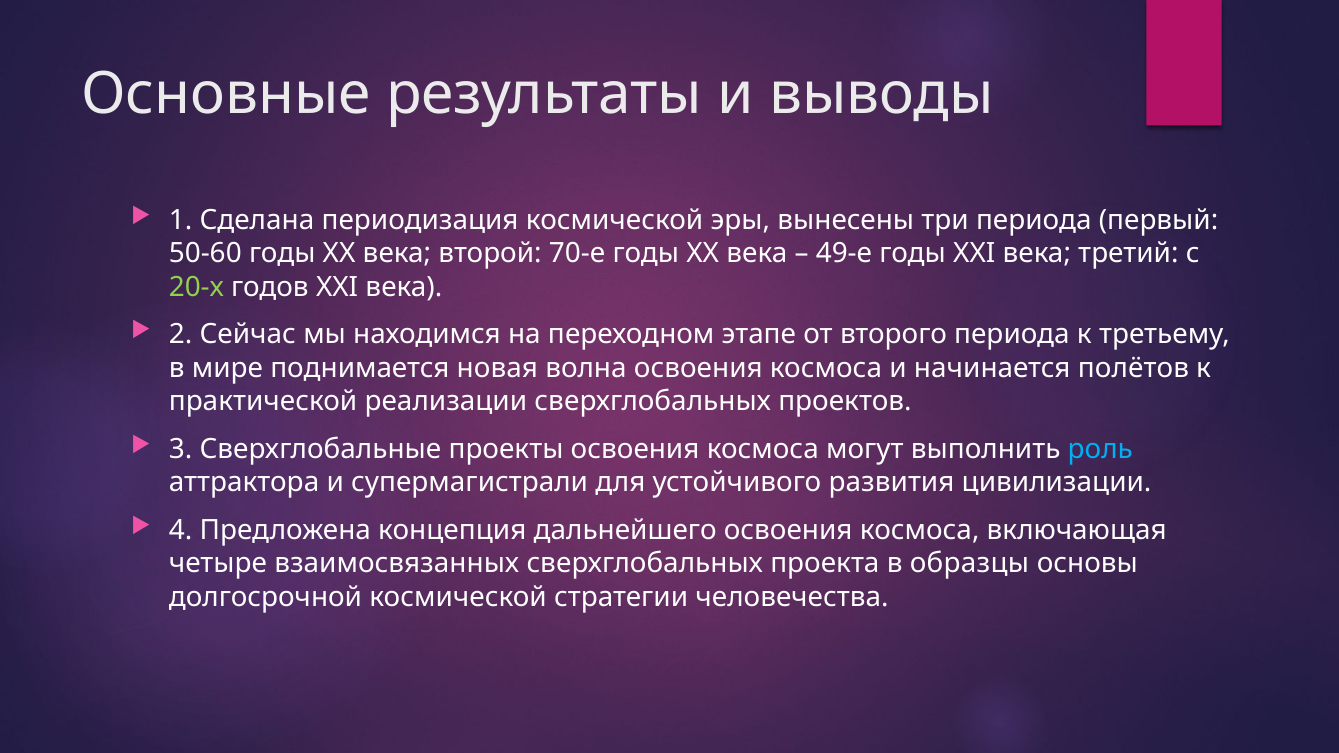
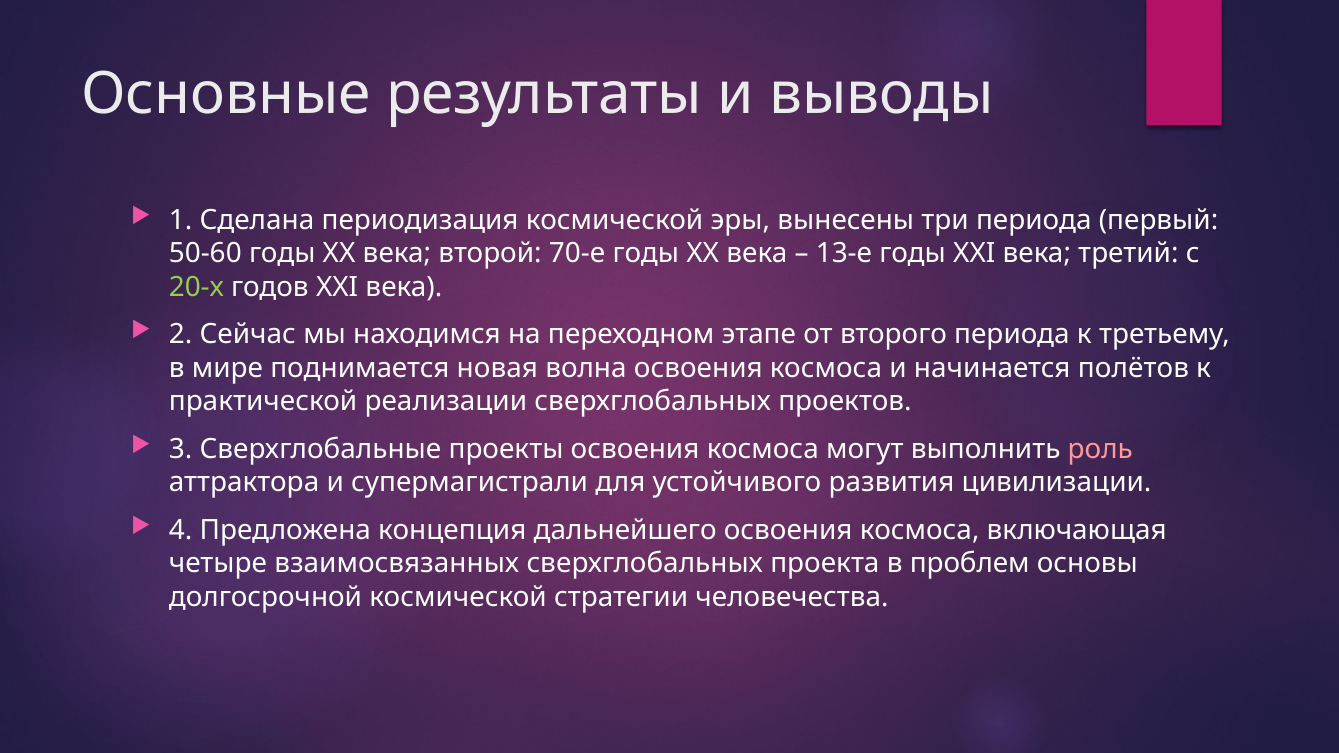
49-е: 49-е -> 13-е (844, 254)
роль colour: light blue -> pink (1100, 449)
образцы: образцы -> проблем (970, 564)
